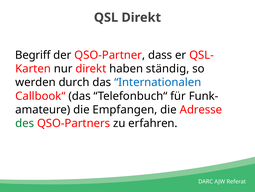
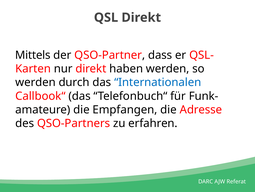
Begriff: Begriff -> Mittels (33, 55)
haben ständig: ständig -> werden (168, 68)
des colour: green -> black (25, 123)
